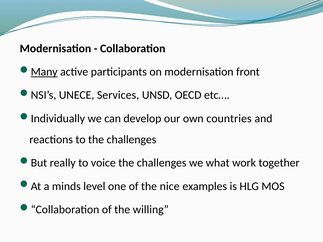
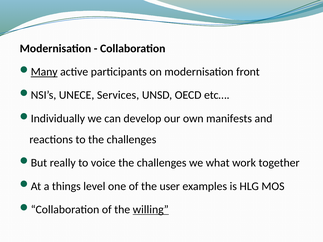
countries: countries -> manifests (229, 119)
minds: minds -> things (66, 186)
nice: nice -> user (170, 186)
willing underline: none -> present (151, 210)
